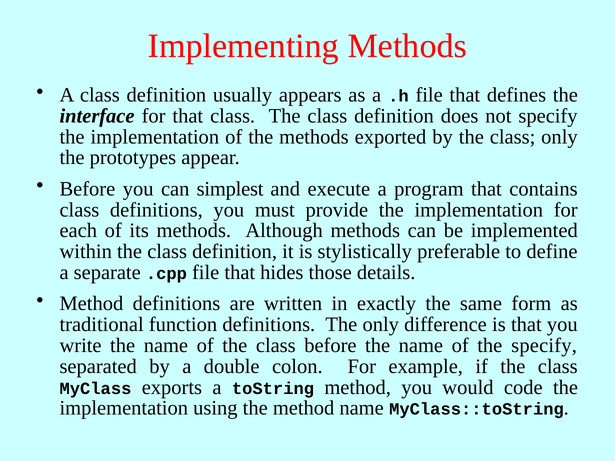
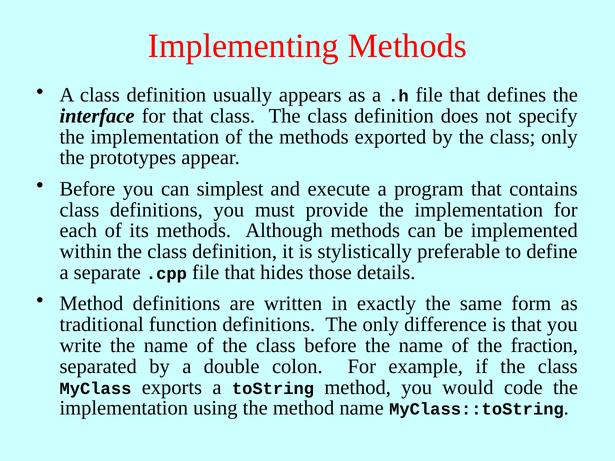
the specify: specify -> fraction (544, 346)
